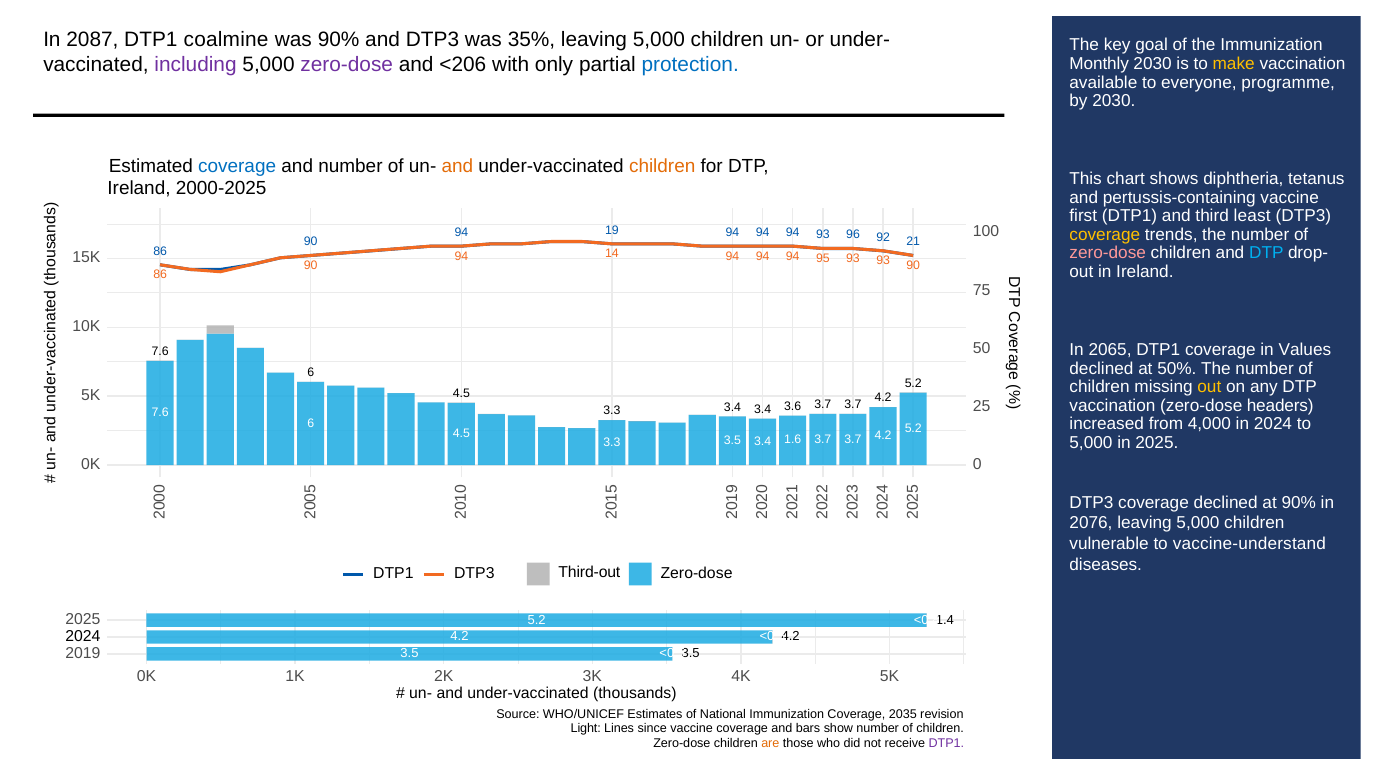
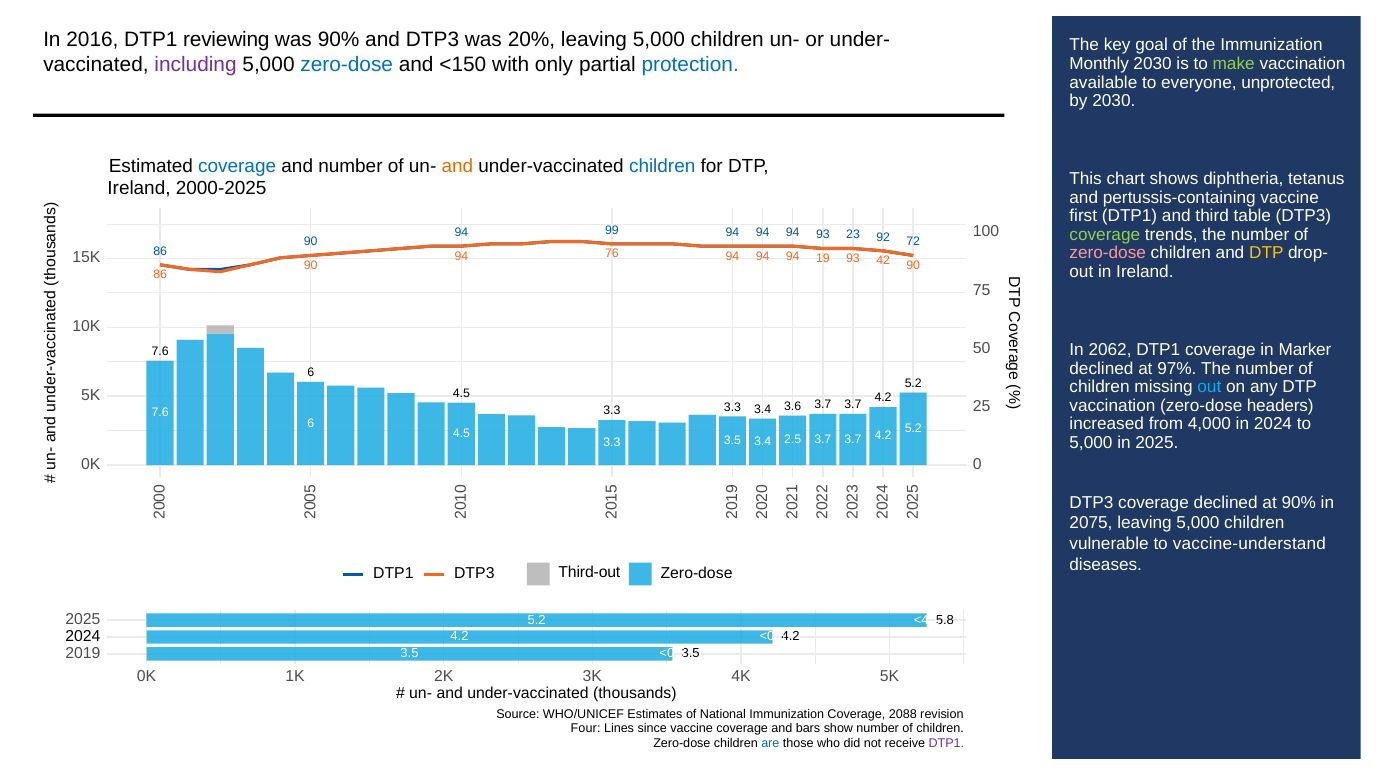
2087: 2087 -> 2016 (92, 40)
coalmine: coalmine -> reviewing (226, 40)
35%: 35% -> 20% (531, 40)
zero-dose colour: purple -> blue (347, 65)
<206: <206 -> <150 (463, 65)
make colour: yellow -> light green (1234, 64)
programme: programme -> unprotected (1288, 82)
children colour: orange -> blue (662, 167)
least: least -> table (1252, 216)
coverage colour: yellow -> light green (1105, 235)
19: 19 -> 99 (612, 230)
96: 96 -> 23 (853, 235)
21: 21 -> 72 (913, 242)
DTP colour: light blue -> yellow (1266, 253)
14: 14 -> 76 (612, 254)
95: 95 -> 19 (823, 259)
93 93: 93 -> 42 (883, 261)
2065: 2065 -> 2062 (1110, 350)
Values: Values -> Marker (1305, 350)
50%: 50% -> 97% (1177, 368)
out colour: yellow -> light blue (1209, 387)
3.3 3.4: 3.4 -> 3.3 (732, 407)
1.6: 1.6 -> 2.5 (793, 440)
2076: 2076 -> 2075 (1091, 523)
<0.8: <0.8 -> <4.1 (927, 620)
1.4: 1.4 -> 5.8 (945, 620)
2035: 2035 -> 2088 (903, 715)
Light: Light -> Four (586, 728)
are colour: orange -> blue (770, 743)
